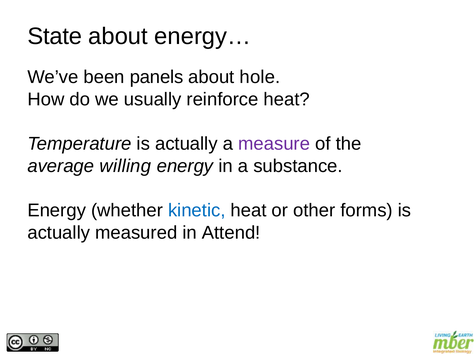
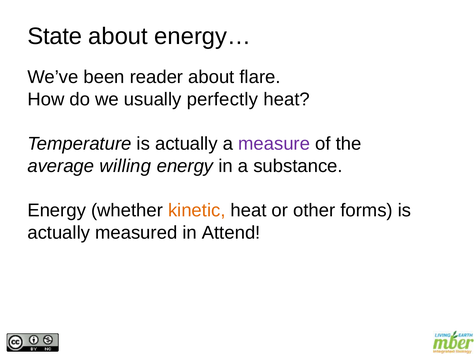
panels: panels -> reader (156, 77)
hole: hole -> flare (260, 77)
reinforce: reinforce -> perfectly (222, 99)
kinetic colour: blue -> orange (197, 210)
